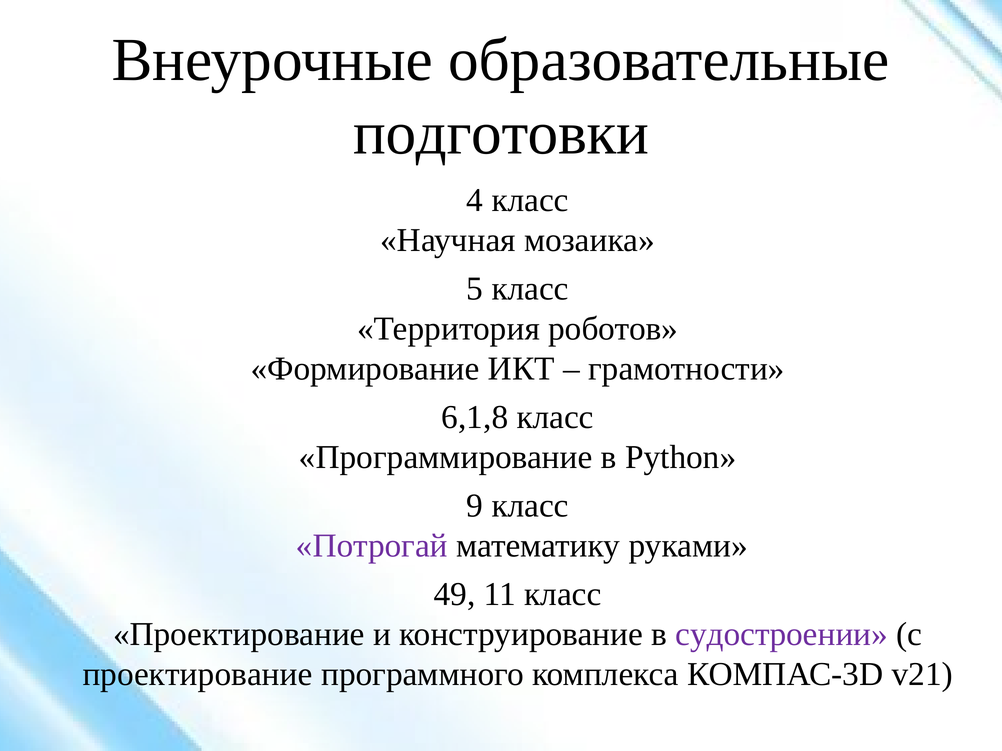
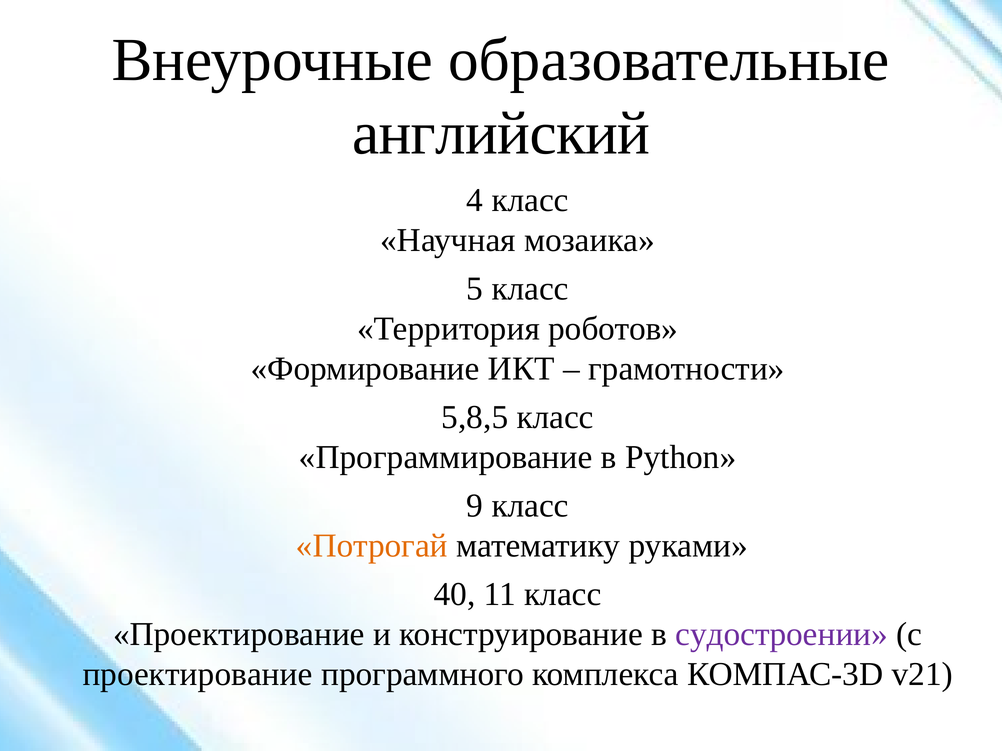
подготовки: подготовки -> английский (501, 134)
6,1,8: 6,1,8 -> 5,8,5 (475, 418)
Потрогай colour: purple -> orange (372, 546)
49: 49 -> 40 (455, 595)
